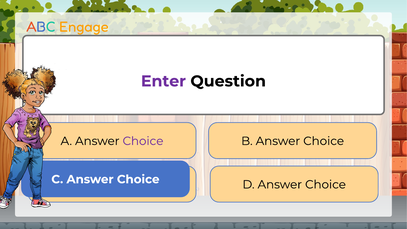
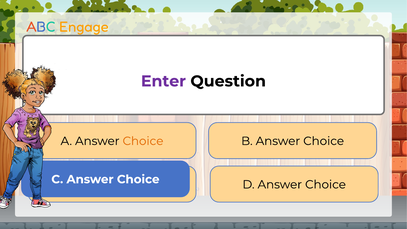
Choice colour: purple -> orange (143, 141)
